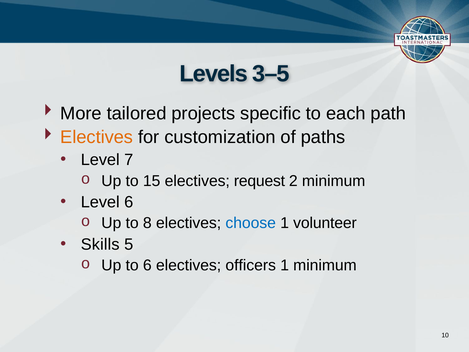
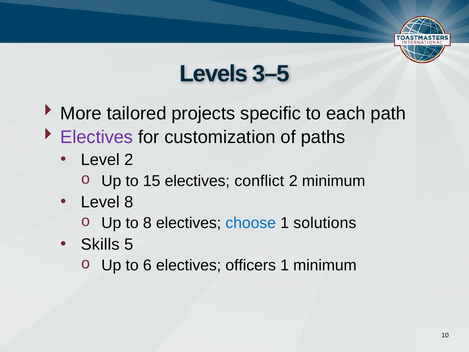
Electives colour: orange -> purple (97, 137)
Level 7: 7 -> 2 (129, 160)
request: request -> conflict (259, 181)
Level 6: 6 -> 8 (129, 202)
volunteer: volunteer -> solutions (325, 223)
